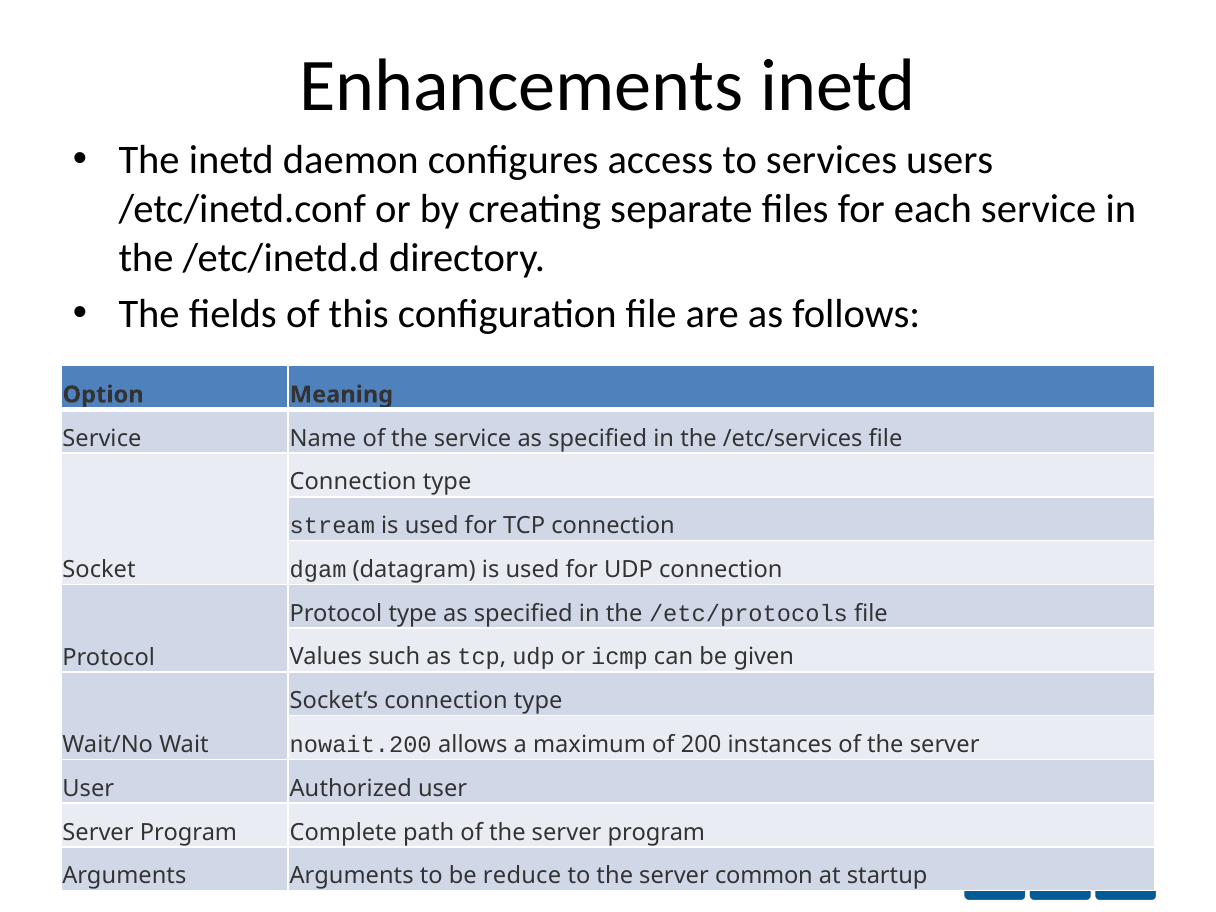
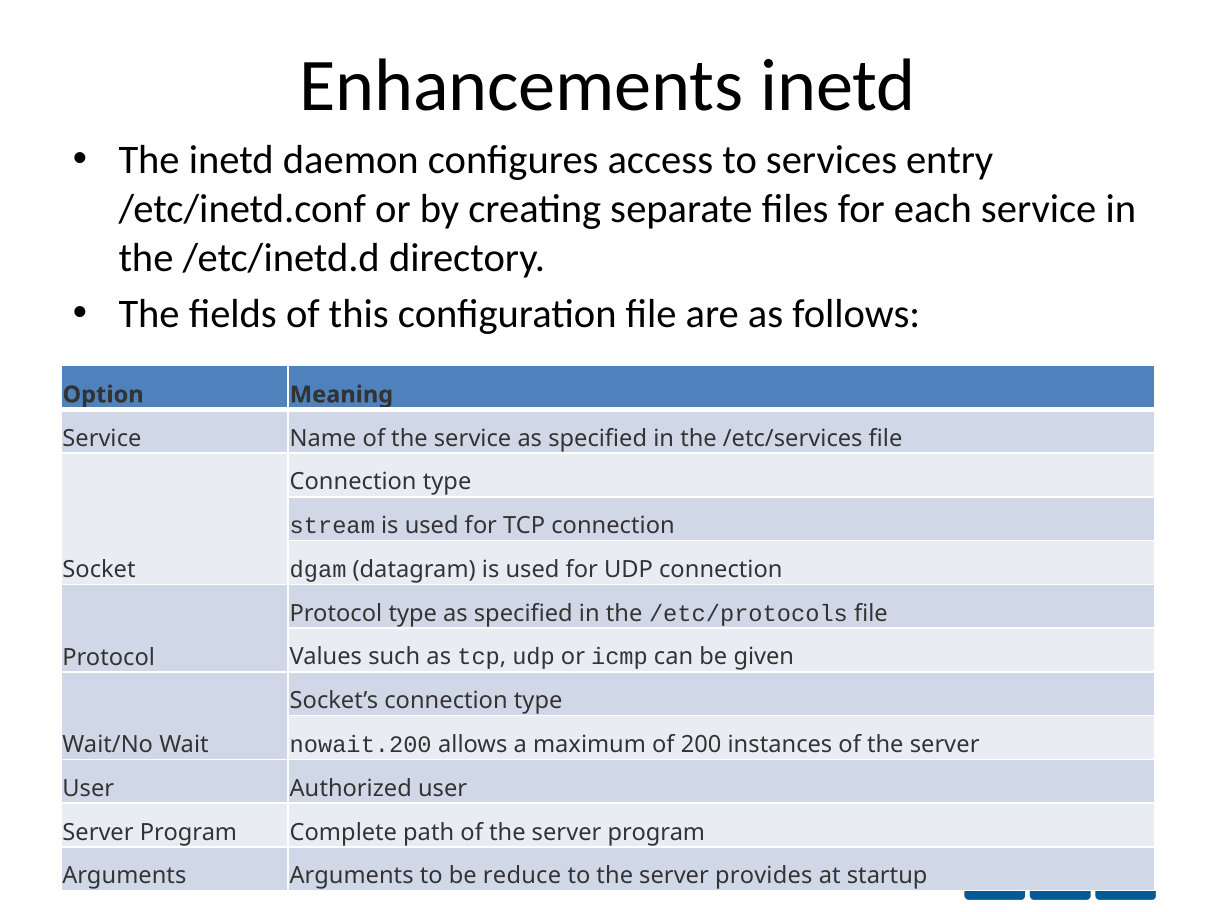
users: users -> entry (950, 161)
common: common -> provides (764, 876)
